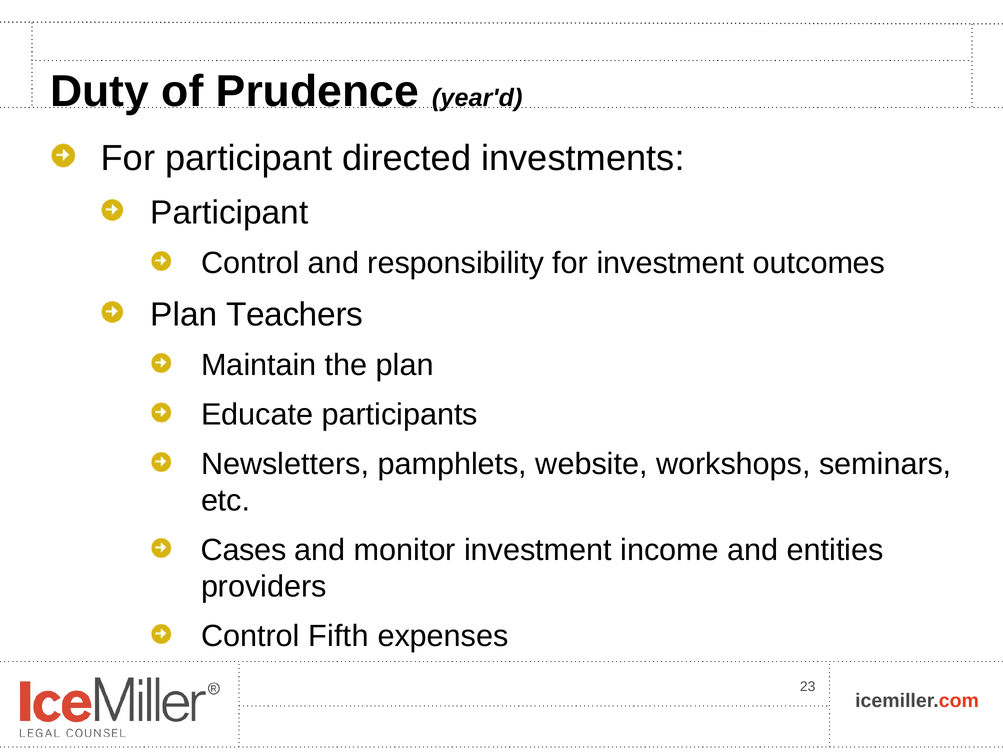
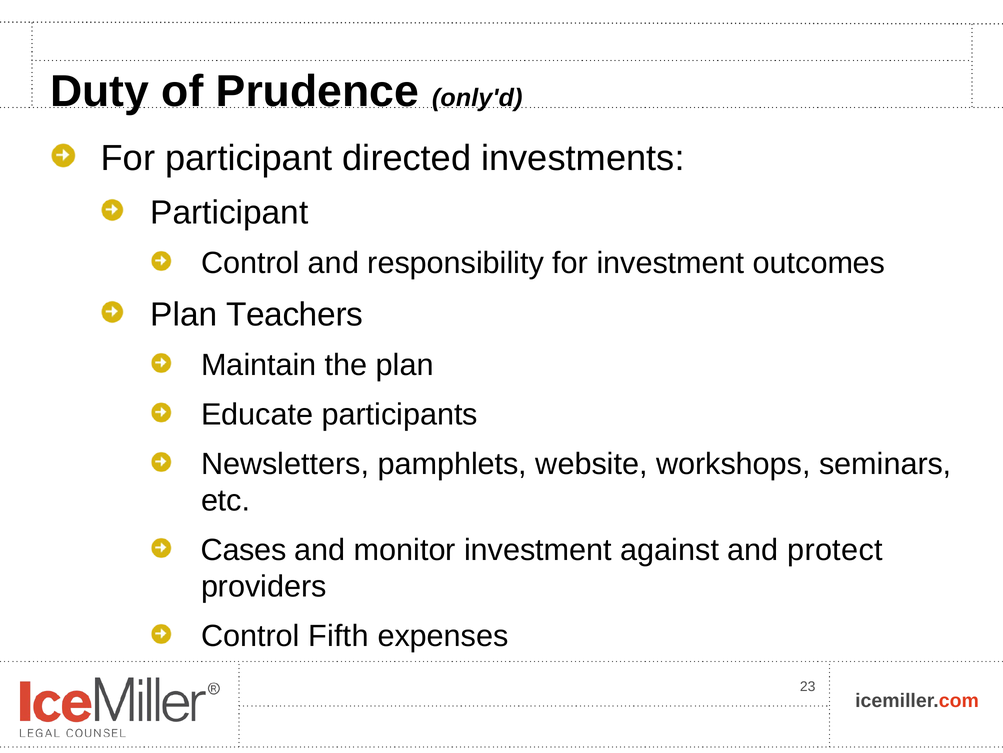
year'd: year'd -> only'd (477, 98)
income: income -> against (670, 550)
entities: entities -> protect (835, 550)
